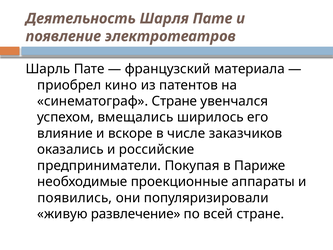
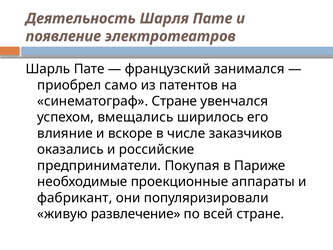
материала: материала -> занимался (249, 69)
кино: кино -> само (121, 85)
появились: появились -> фабрикант (75, 198)
